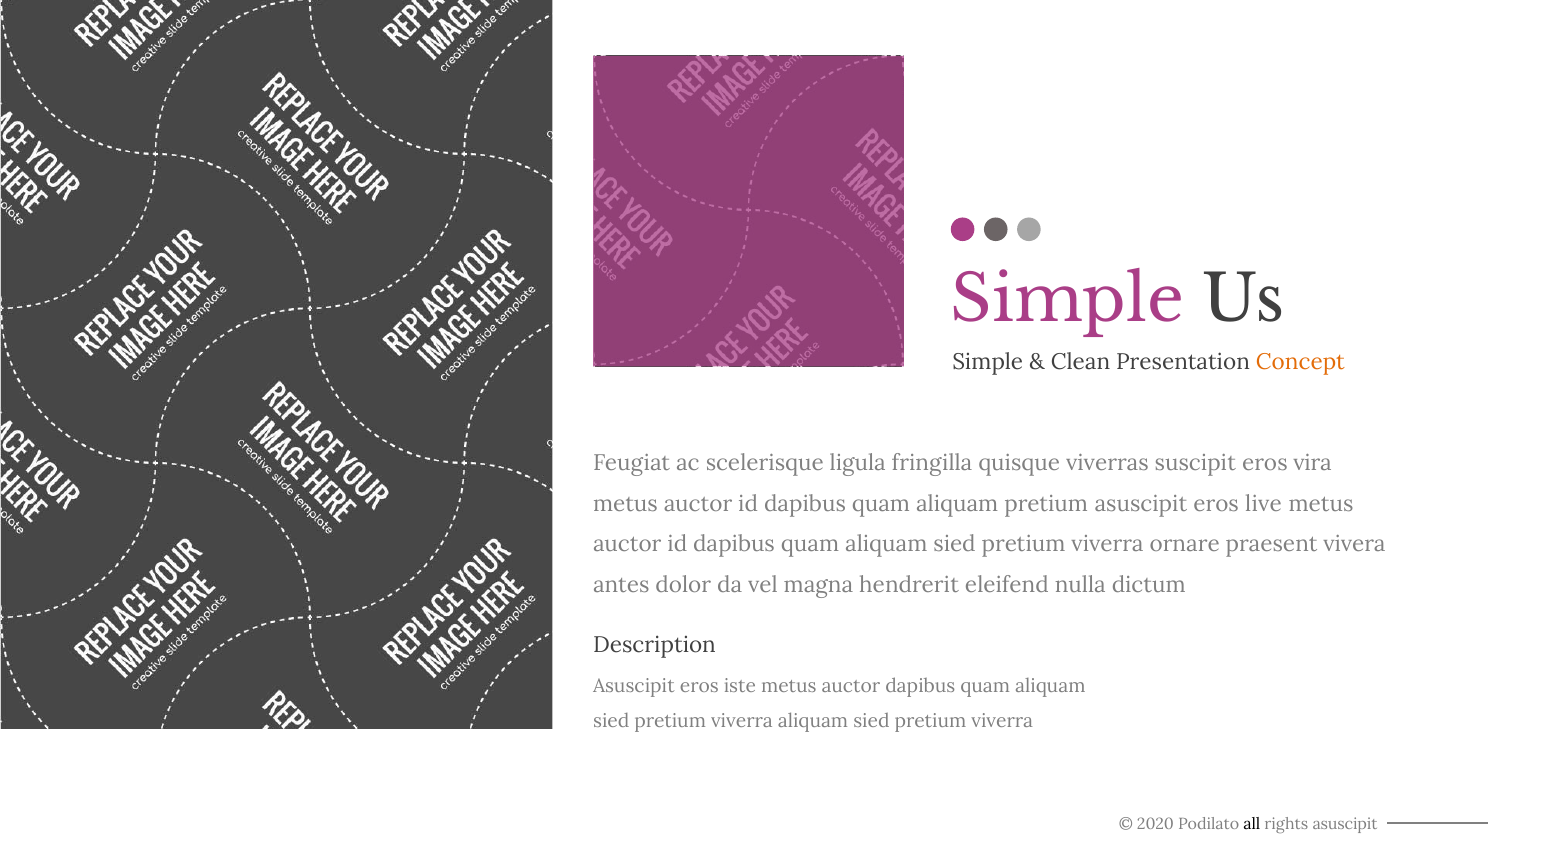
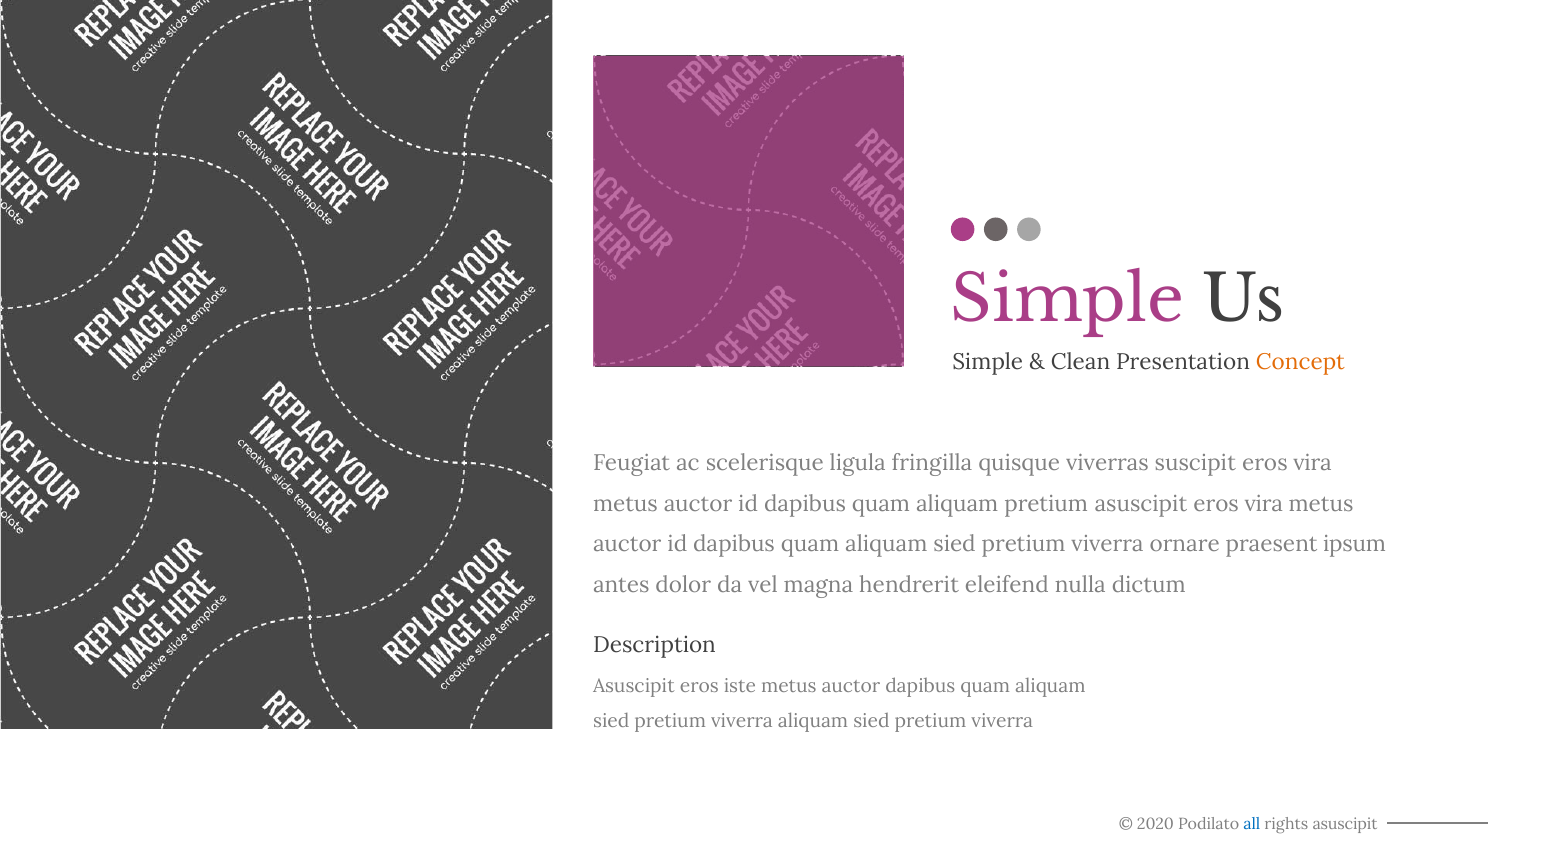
live: live -> vira (1264, 504)
vivera: vivera -> ipsum (1355, 545)
all colour: black -> blue (1252, 824)
